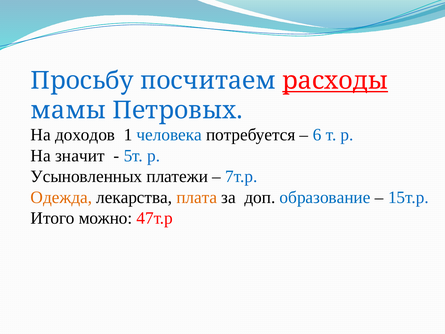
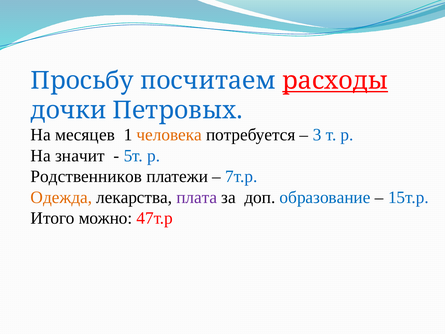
мамы: мамы -> дочки (69, 110)
доходов: доходов -> месяцев (85, 135)
человека colour: blue -> orange (169, 135)
6: 6 -> 3 (317, 135)
Усыновленных: Усыновленных -> Родственников (86, 176)
плата colour: orange -> purple (197, 197)
